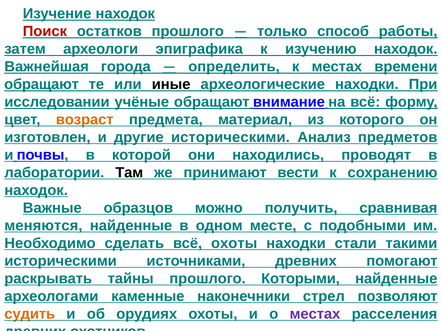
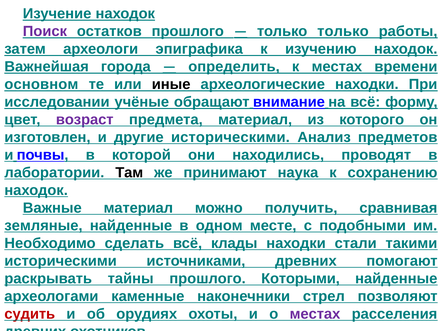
Поиск colour: red -> purple (45, 31)
только способ: способ -> только (343, 31)
обращают: обращают -> основном (41, 84)
возраст colour: orange -> purple (85, 120)
вести: вести -> наука (298, 173)
Важные образцов: образцов -> материал (138, 208)
меняются: меняются -> земляные (43, 226)
всё охоты: охоты -> клады (234, 244)
судить colour: orange -> red (30, 314)
